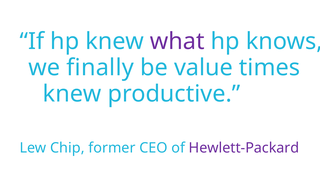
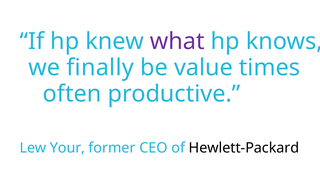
knew: knew -> often (72, 94)
Chip: Chip -> Your (67, 148)
Hewlett-Packard colour: purple -> black (244, 148)
